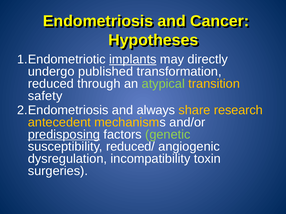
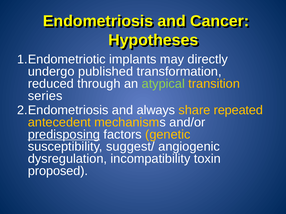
implants underline: present -> none (133, 59)
safety: safety -> series (45, 96)
research: research -> repeated (238, 110)
genetic colour: light green -> yellow (168, 135)
reduced/: reduced/ -> suggest/ (130, 147)
surgeries: surgeries -> proposed (58, 171)
